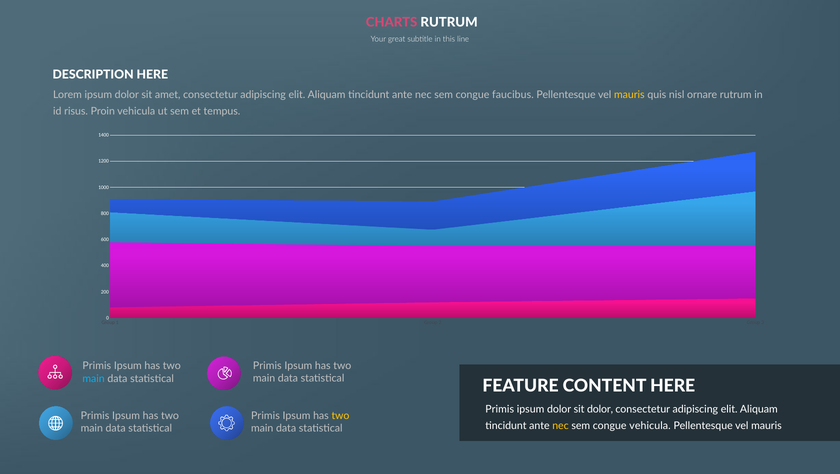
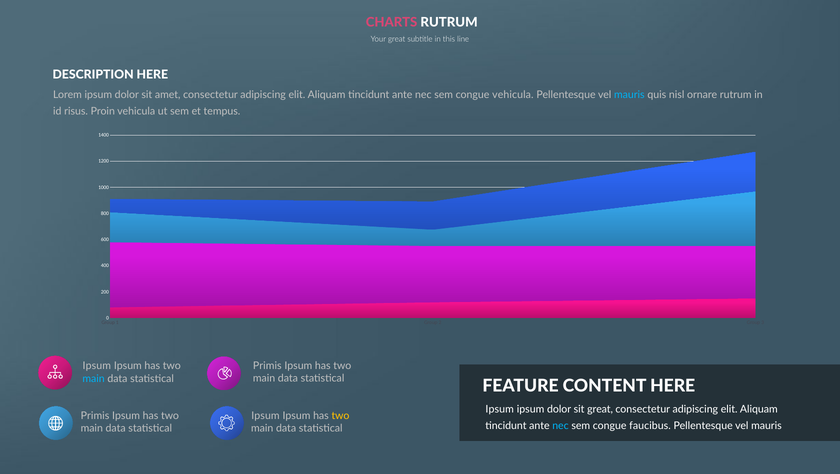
congue faucibus: faucibus -> vehicula (513, 95)
mauris colour: yellow -> light blue (629, 95)
Primis: Primis -> Ipsum (97, 366)
Primis: Primis -> Ipsum (500, 409)
sit dolor: dolor -> great (600, 409)
Primis: Primis -> Ipsum (265, 415)
nec colour: yellow -> light blue (560, 425)
congue vehicula: vehicula -> faucibus (650, 425)
